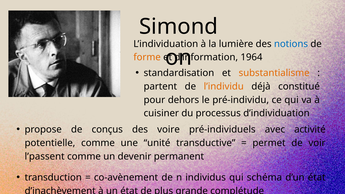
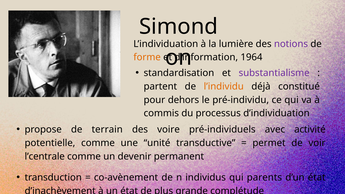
notions colour: blue -> purple (291, 44)
substantialisme colour: orange -> purple (274, 73)
cuisiner: cuisiner -> commis (161, 113)
conçus: conçus -> terrain (107, 130)
l’passent: l’passent -> l’centrale (45, 156)
schéma: schéma -> parents (264, 178)
